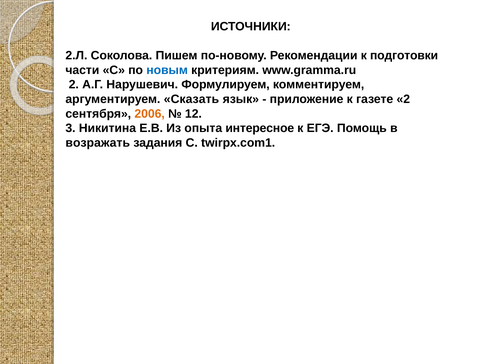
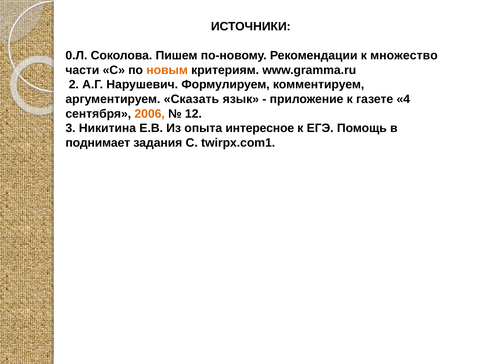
2.Л: 2.Л -> 0.Л (76, 55)
подготовки: подготовки -> множество (404, 55)
новым colour: blue -> orange (167, 70)
газете 2: 2 -> 4 (403, 99)
возражать: возражать -> поднимает (98, 143)
